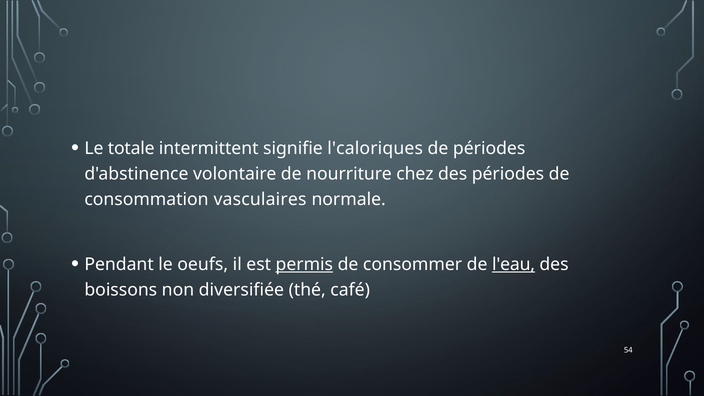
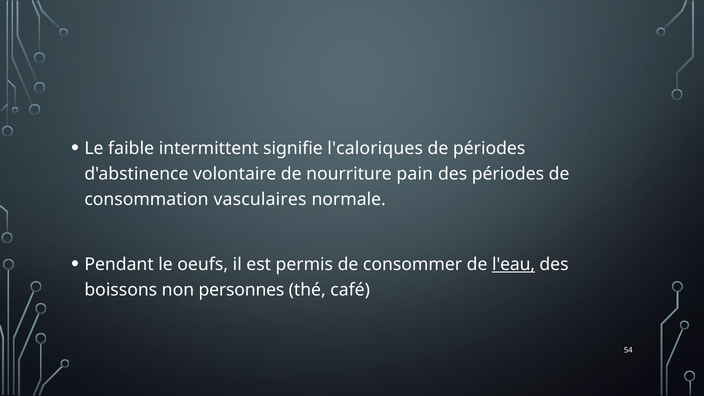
totale: totale -> faible (131, 149)
chez: chez -> pain (415, 174)
permis underline: present -> none (304, 265)
diversifiée: diversifiée -> personnes (241, 290)
